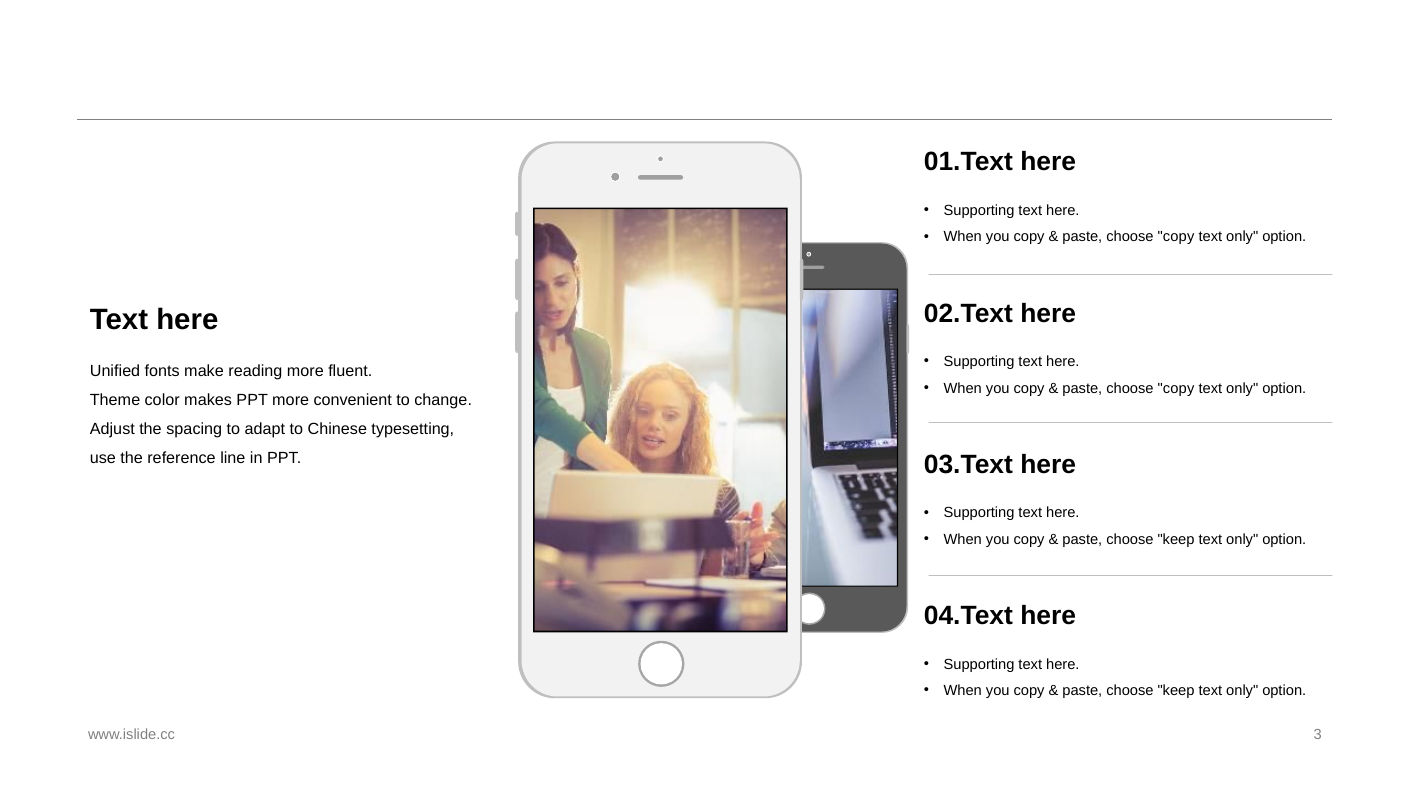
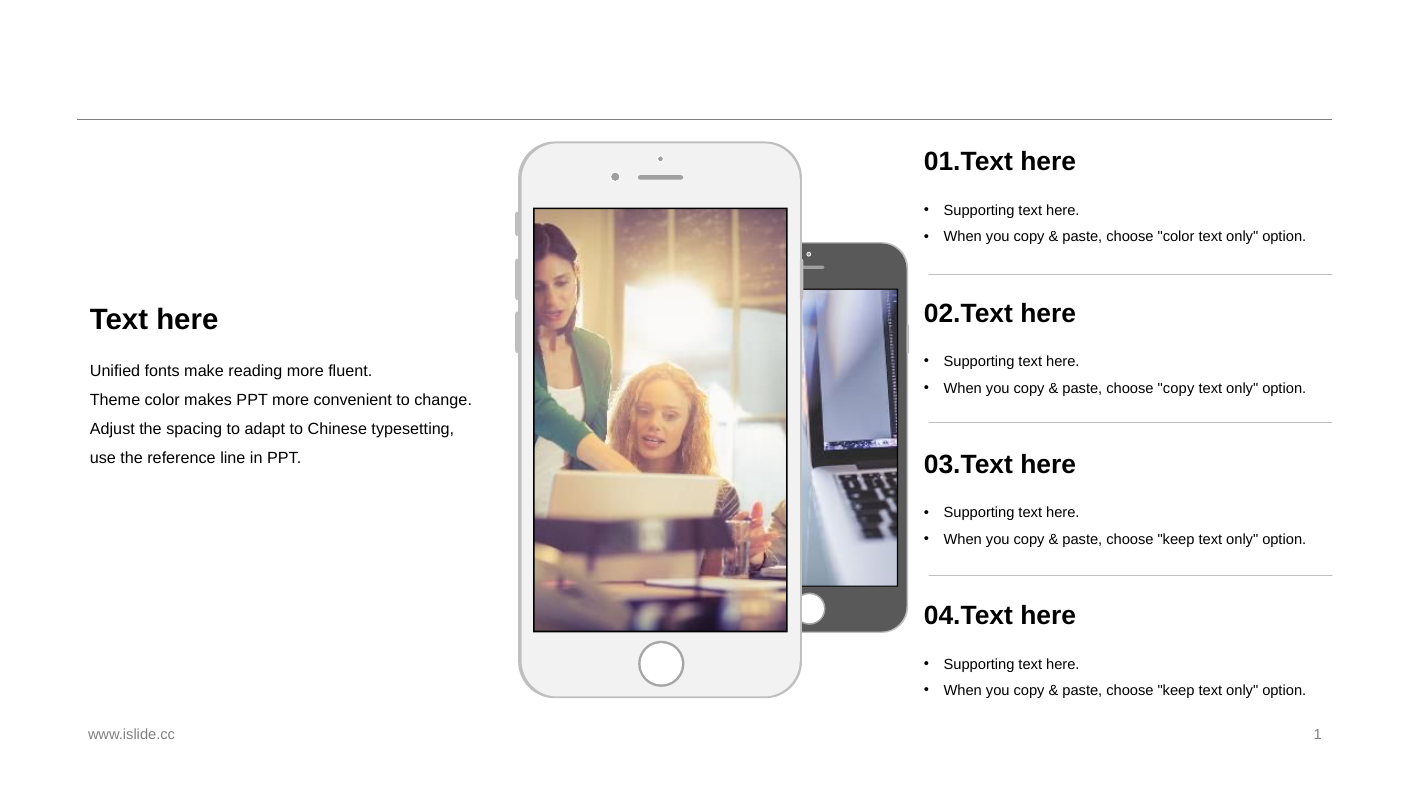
copy: copy -> color (1176, 237)
3: 3 -> 1 (1318, 735)
